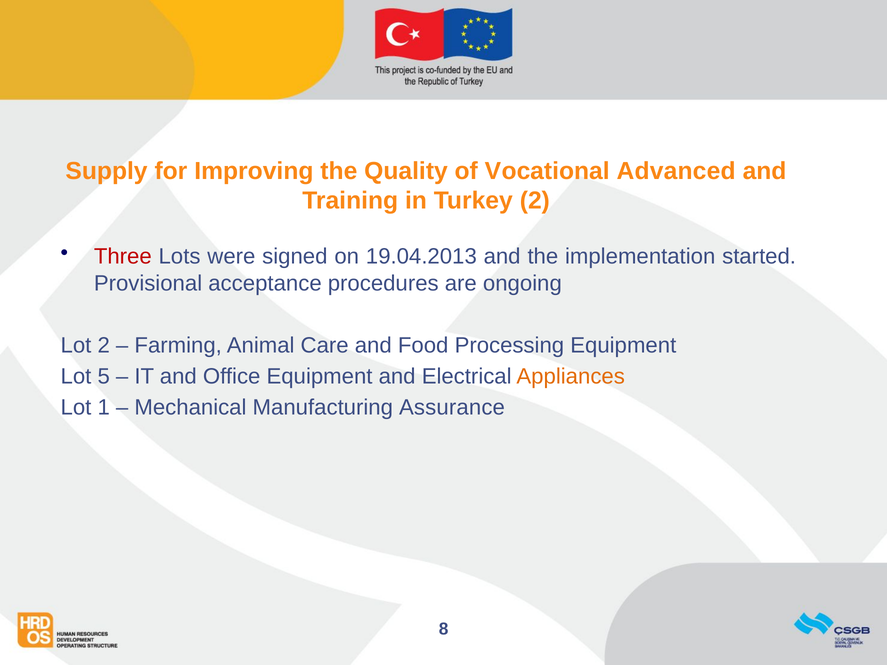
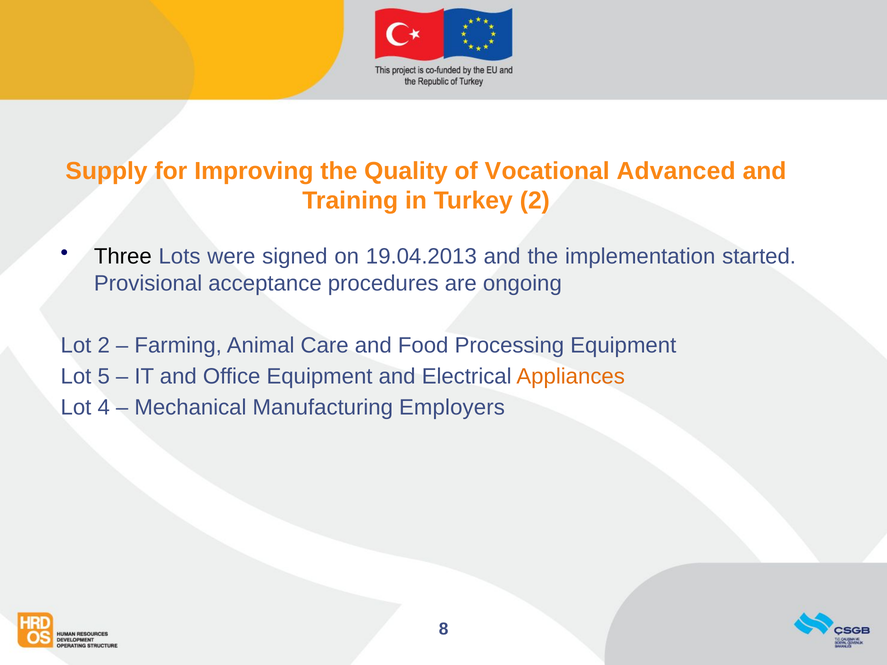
Three colour: red -> black (123, 257)
1: 1 -> 4 (104, 408)
Assurance: Assurance -> Employers (452, 408)
